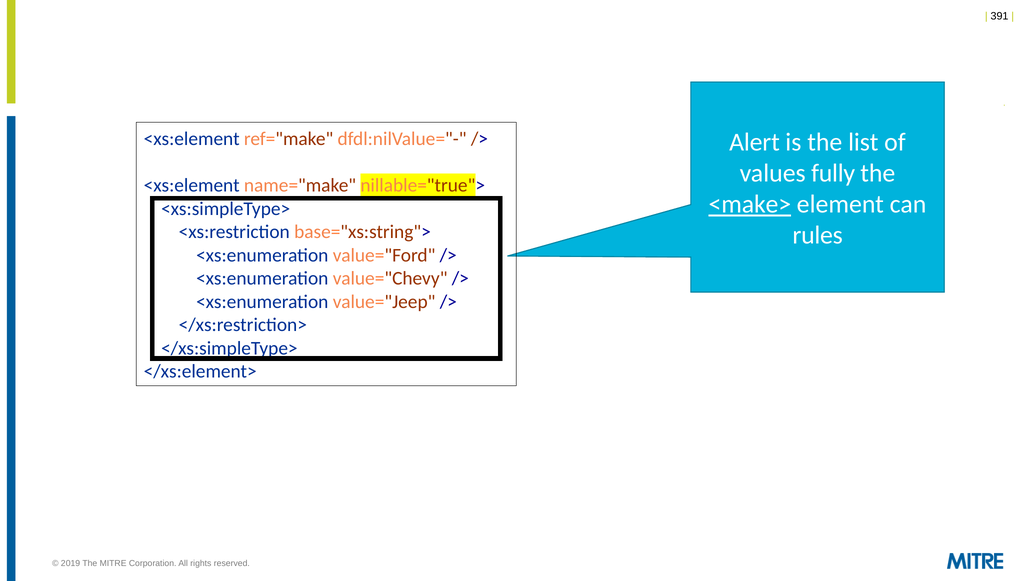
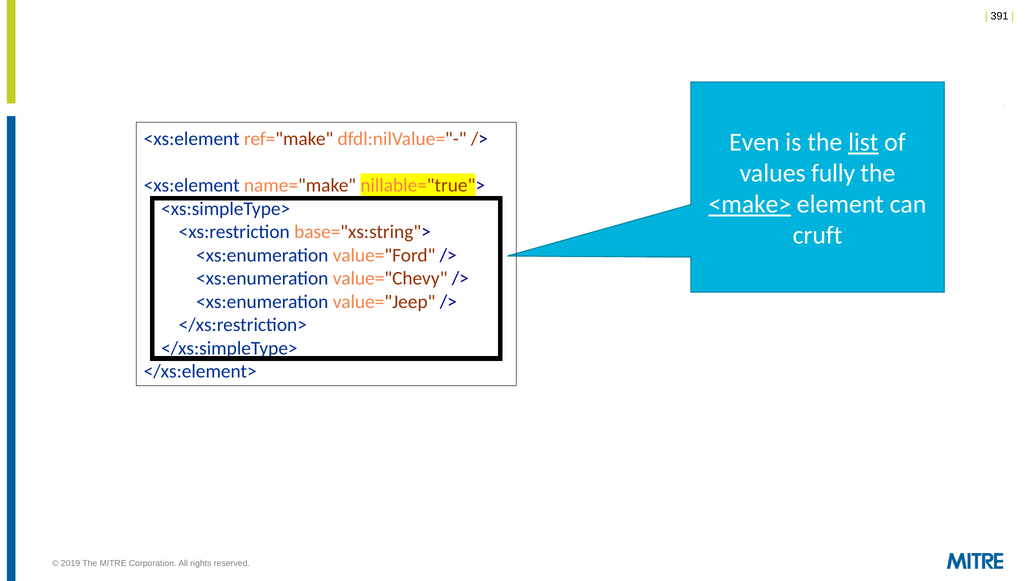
Alert: Alert -> Even (754, 142)
list underline: none -> present (863, 142)
rules: rules -> cruft (818, 235)
